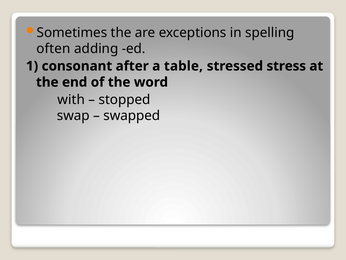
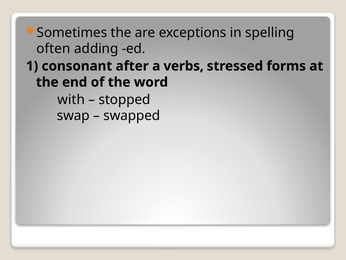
table: table -> verbs (184, 66)
stress: stress -> forms (286, 66)
